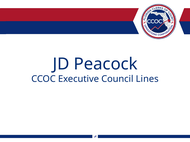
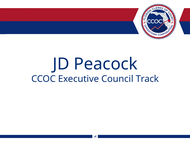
Lines: Lines -> Track (147, 79)
